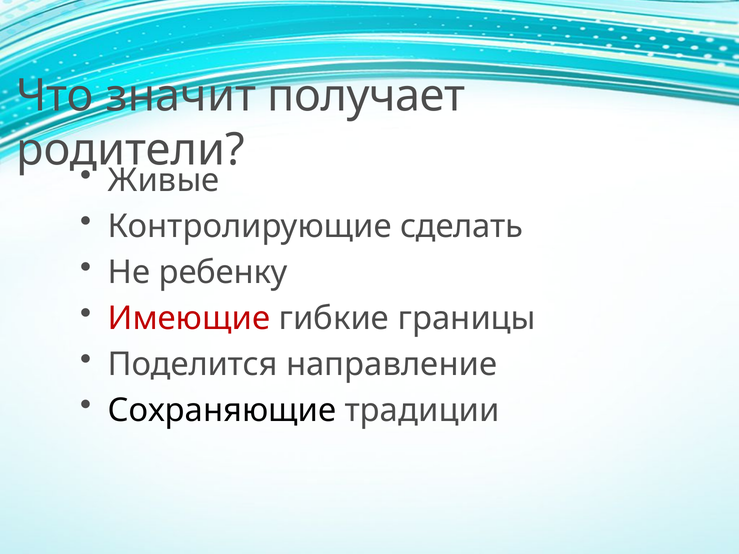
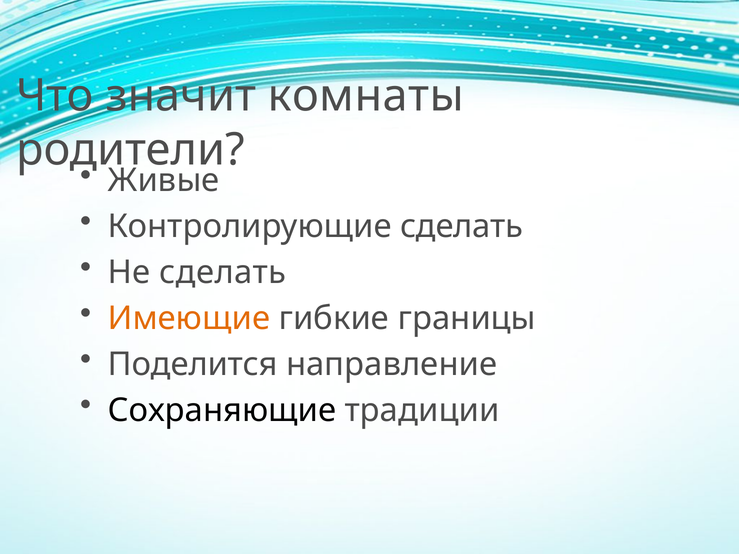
получает: получает -> комнаты (366, 96)
Не ребенку: ребенку -> сделать (223, 273)
Имеющие colour: red -> orange (189, 319)
